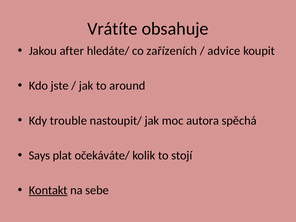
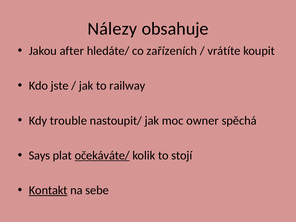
Vrátíte: Vrátíte -> Nálezy (112, 29)
advice: advice -> vrátíte (224, 51)
around: around -> railway (127, 86)
autora: autora -> owner (203, 121)
očekáváte/ underline: none -> present (102, 155)
